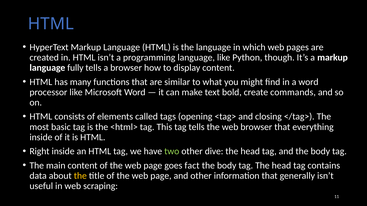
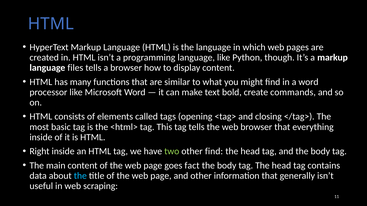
fully: fully -> files (75, 68)
other dive: dive -> find (214, 152)
the colour: yellow -> light blue (80, 176)
